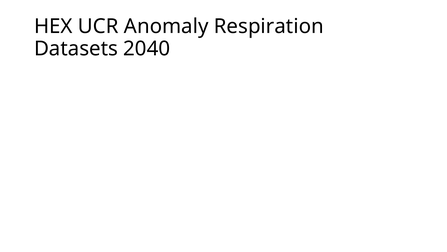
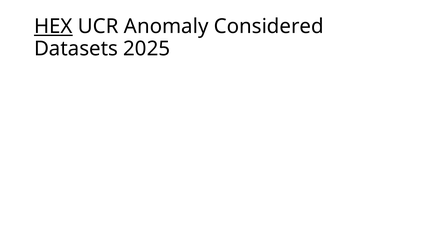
HEX underline: none -> present (53, 26)
Respiration: Respiration -> Considered (269, 26)
2040: 2040 -> 2025 (147, 49)
